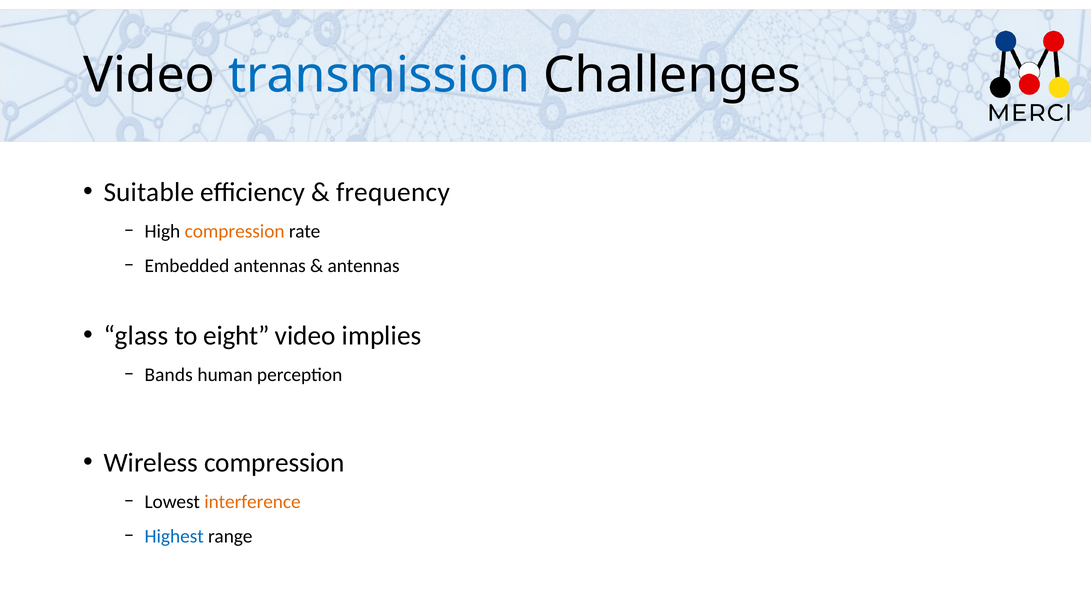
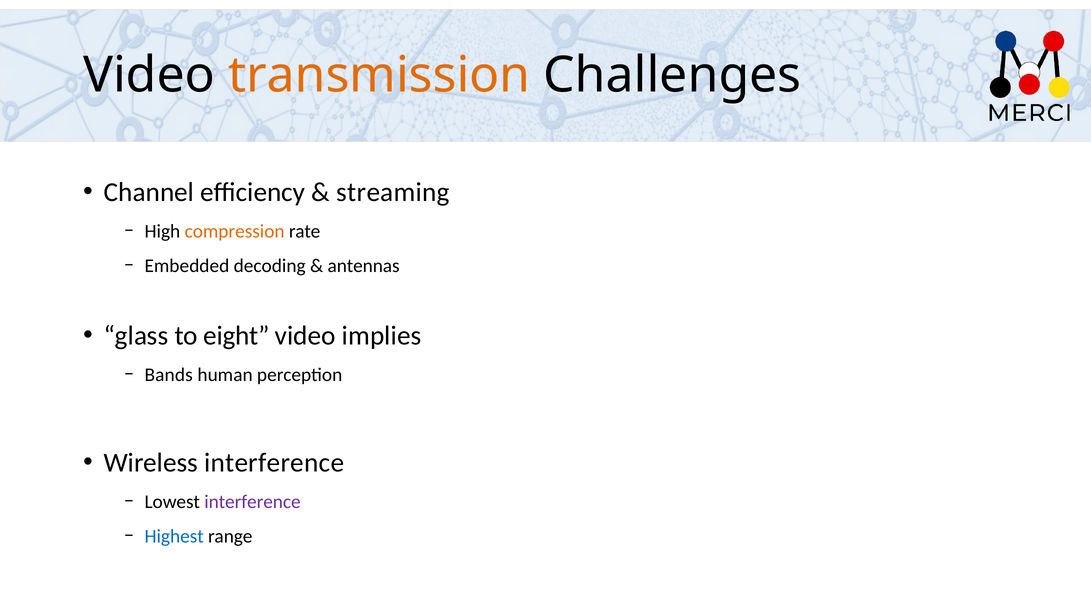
transmission colour: blue -> orange (379, 75)
Suitable: Suitable -> Channel (149, 192)
frequency: frequency -> streaming (393, 192)
Embedded antennas: antennas -> decoding (270, 266)
Wireless compression: compression -> interference (274, 463)
interference colour: orange -> purple (252, 502)
